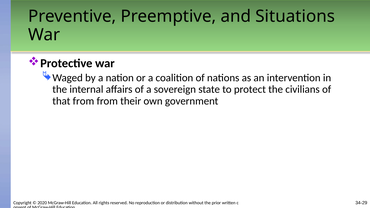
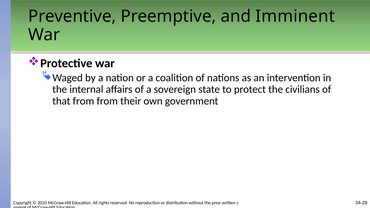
Situations: Situations -> Imminent (295, 16)
